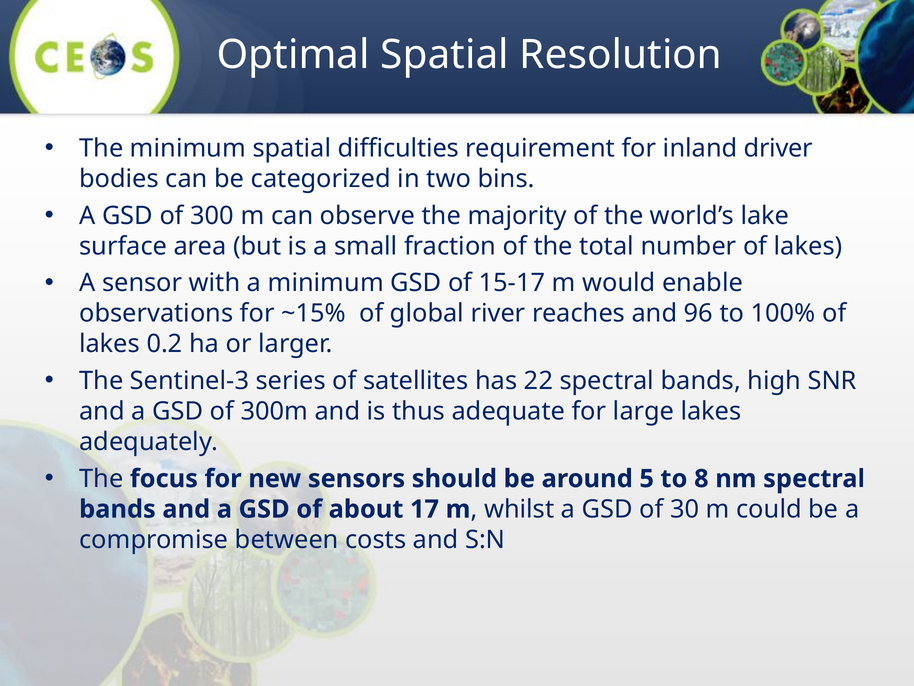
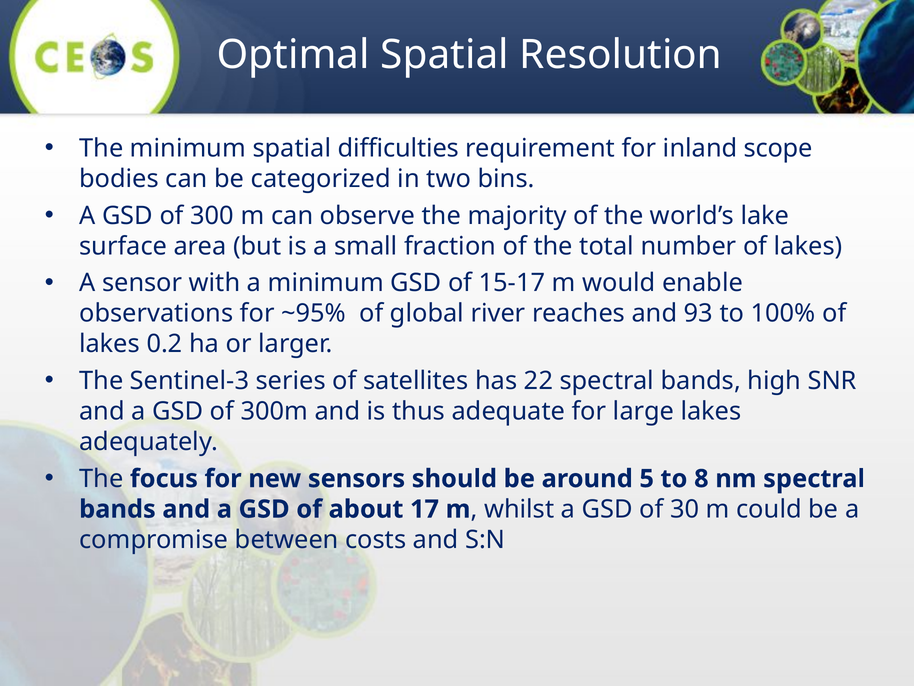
driver: driver -> scope (778, 148)
~15%: ~15% -> ~95% (314, 313)
96: 96 -> 93 (699, 313)
